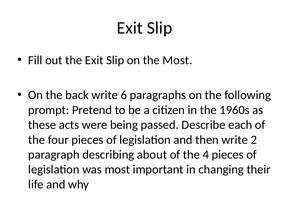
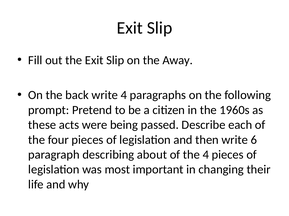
the Most: Most -> Away (178, 60)
write 6: 6 -> 4 (124, 95)
2: 2 -> 6 (254, 140)
